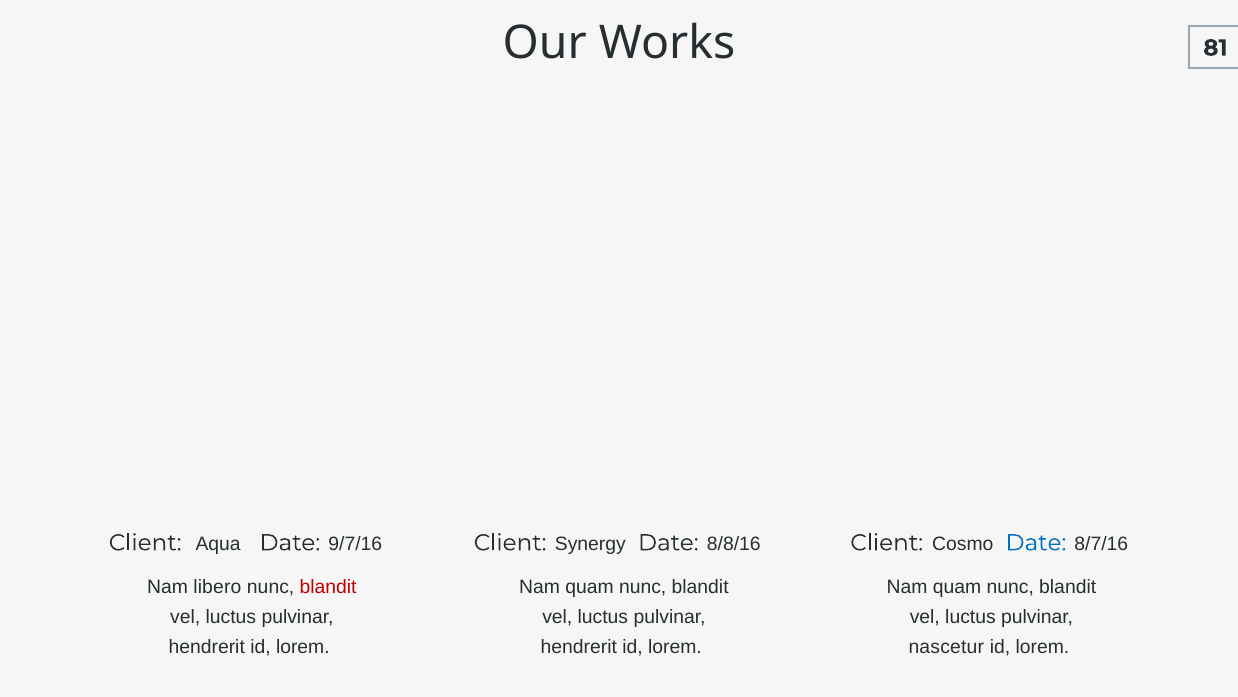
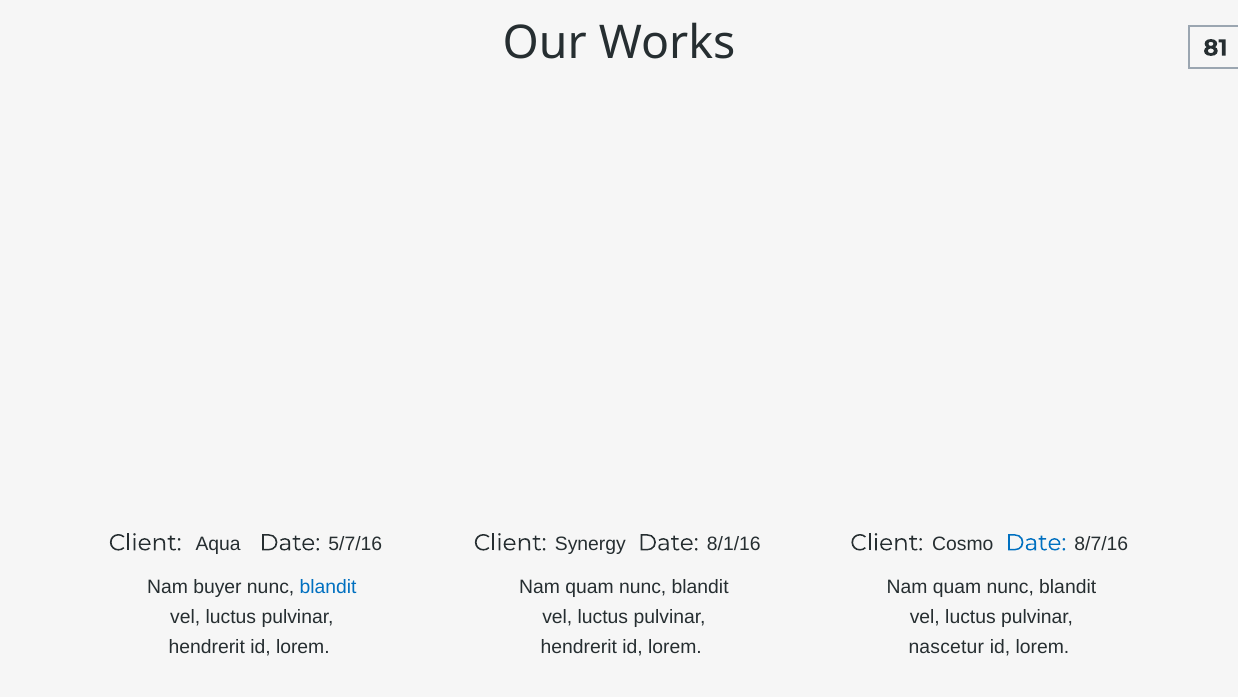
9/7/16: 9/7/16 -> 5/7/16 (355, 543)
8/8/16: 8/8/16 -> 8/1/16 (734, 543)
libero: libero -> buyer (217, 586)
blandit colour: red -> blue (328, 586)
